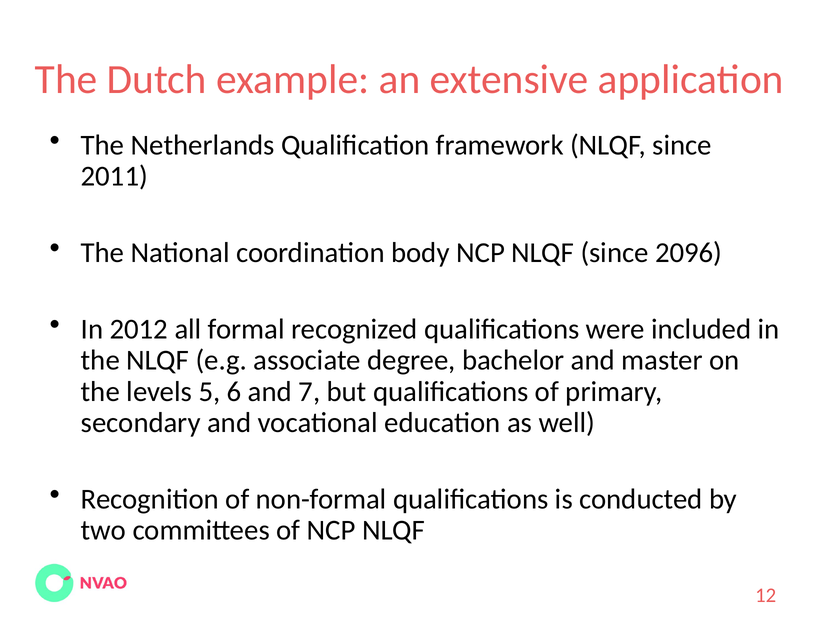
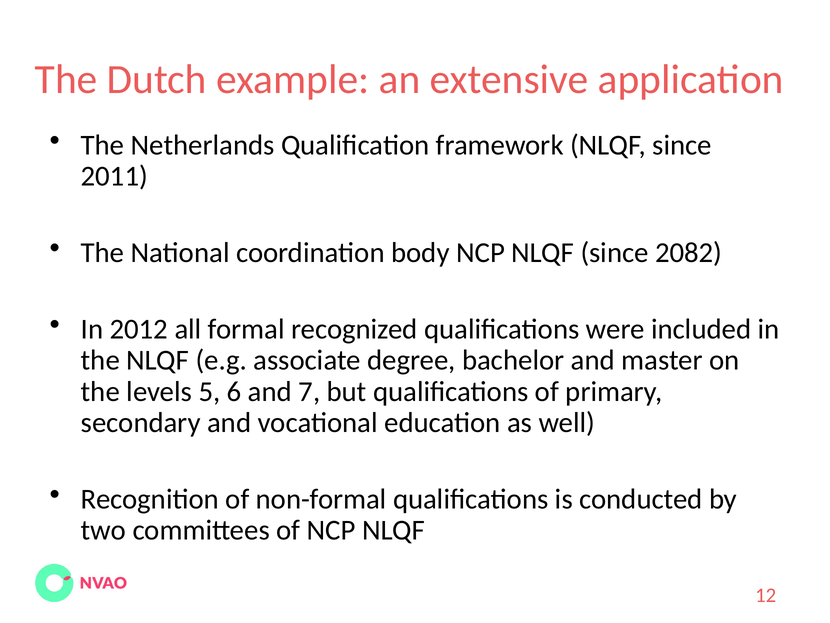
2096: 2096 -> 2082 (689, 253)
